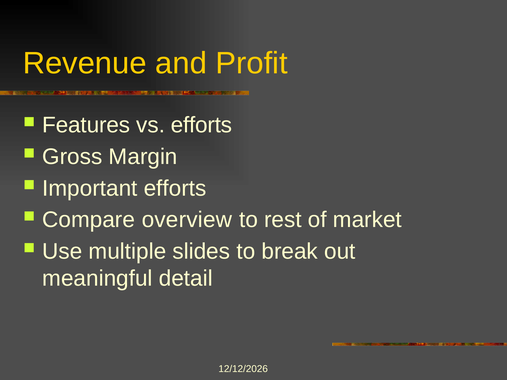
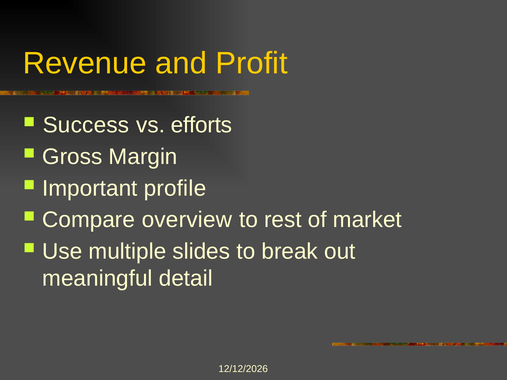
Features: Features -> Success (86, 125)
Important efforts: efforts -> profile (175, 188)
